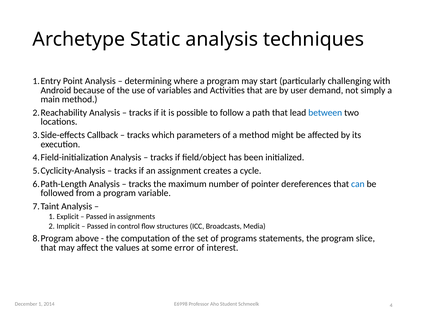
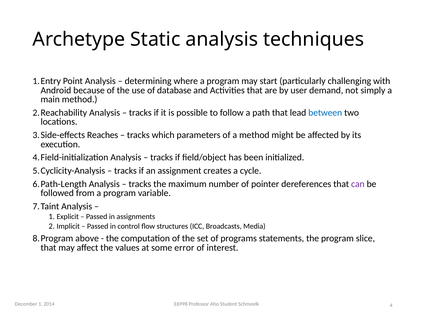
variables: variables -> database (174, 90)
Callback: Callback -> Reaches (103, 135)
can colour: blue -> purple (358, 184)
